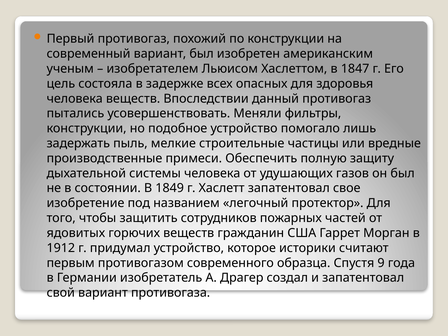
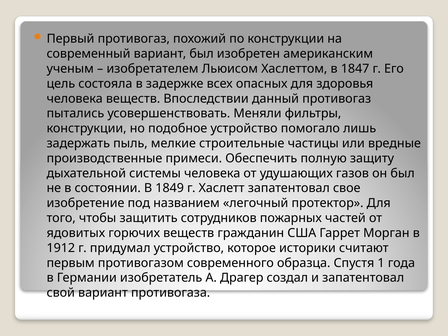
9: 9 -> 1 (381, 263)
